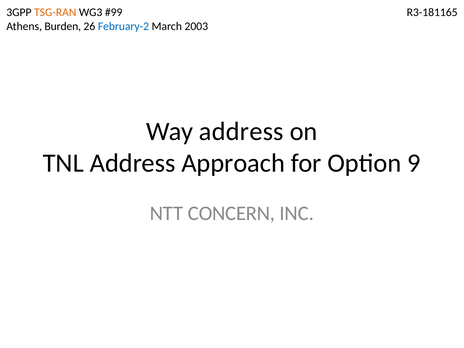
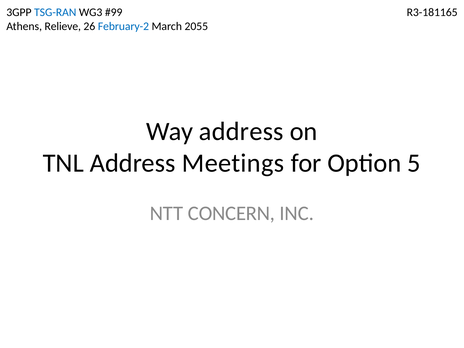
TSG-RAN colour: orange -> blue (55, 12)
Burden: Burden -> Relieve (63, 26)
2003: 2003 -> 2055 (196, 26)
Approach: Approach -> Meetings (233, 163)
9: 9 -> 5 (414, 163)
